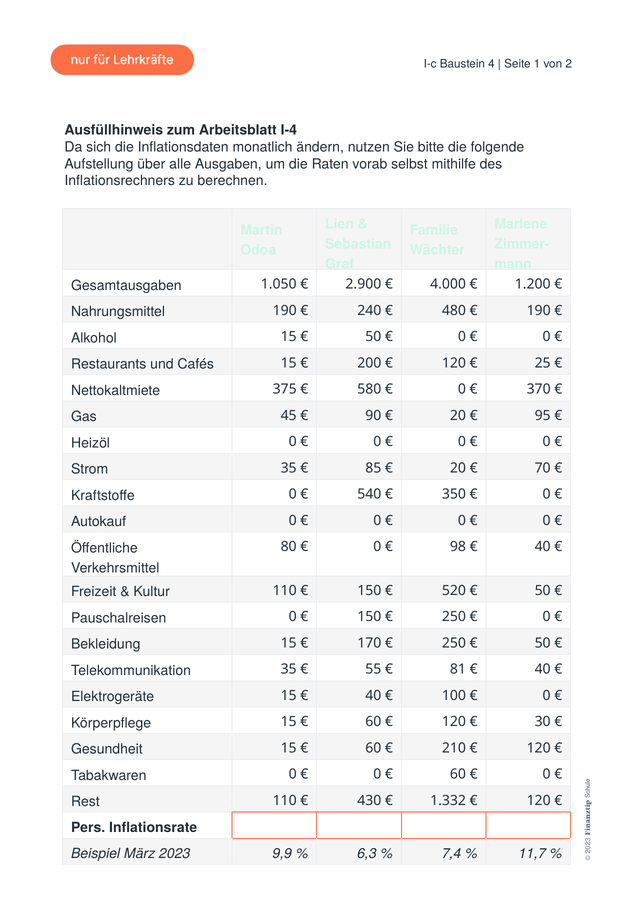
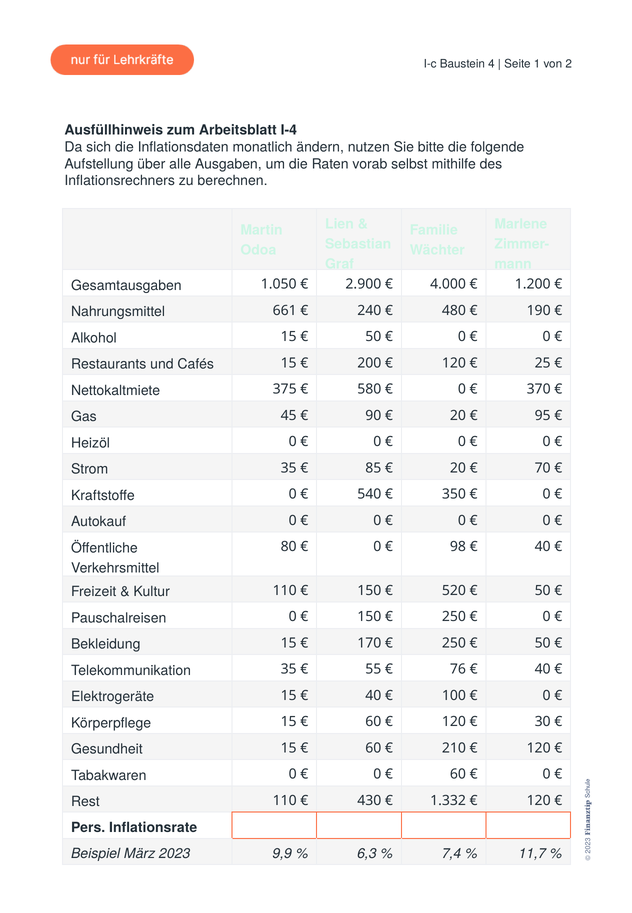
Nahrungsmittel 190: 190 -> 661 (285, 311)
81: 81 -> 76 (458, 669)
